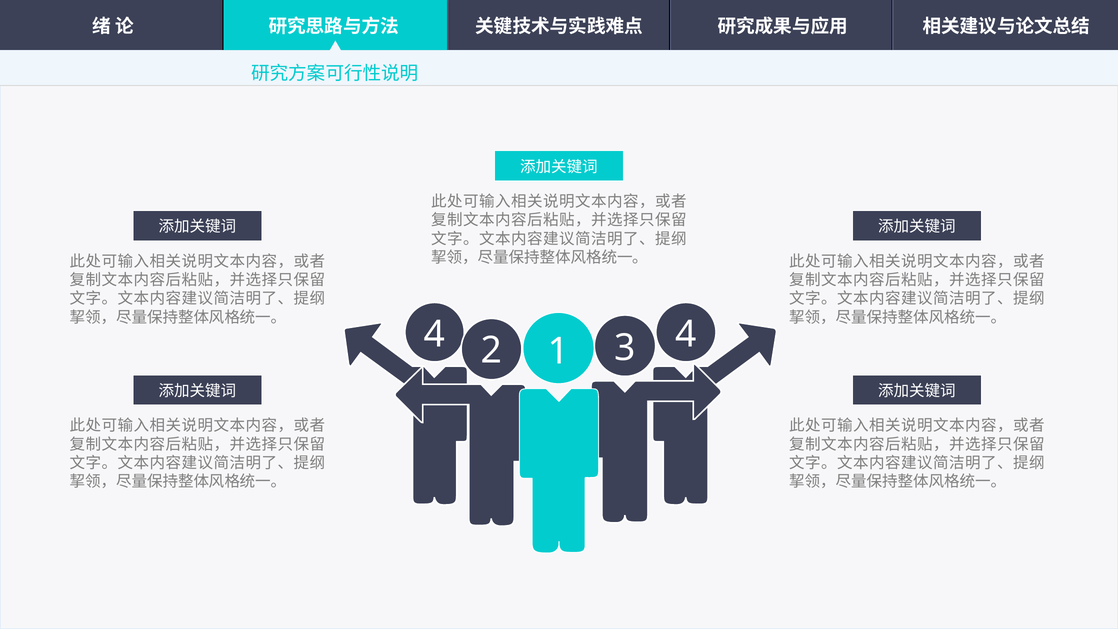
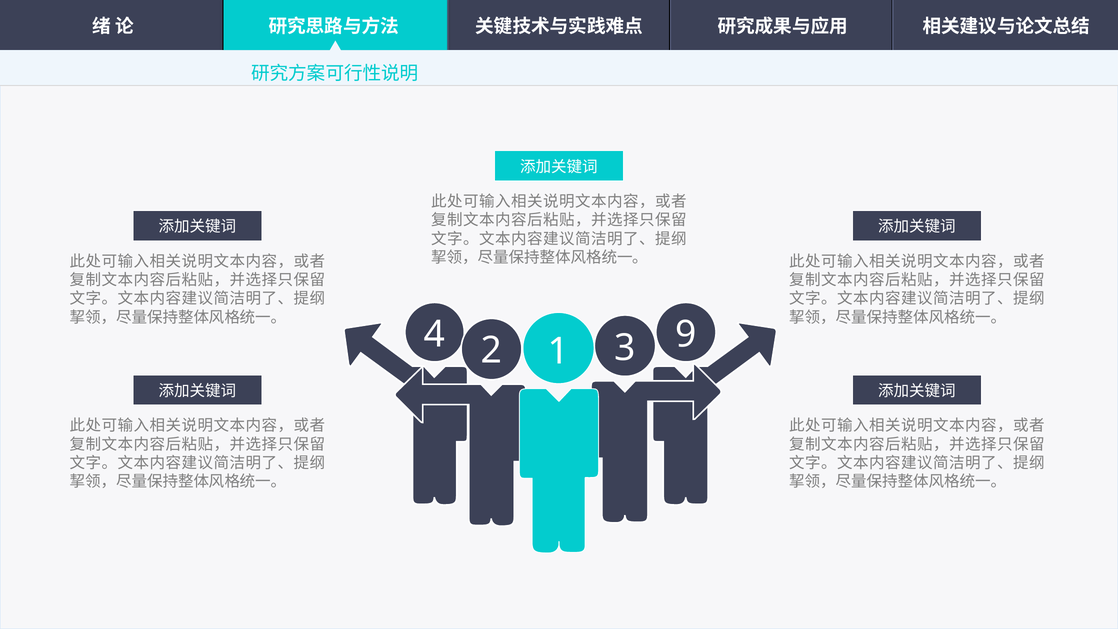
4 4: 4 -> 9 (686, 334)
